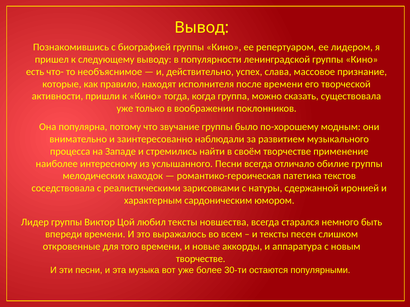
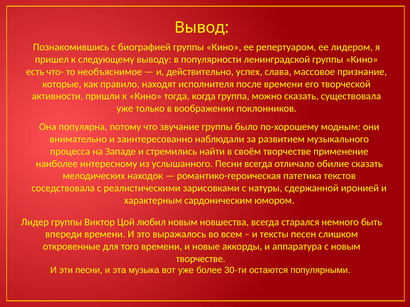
обилие группы: группы -> сказать (367, 164)
любил тексты: тексты -> новым (183, 222)
